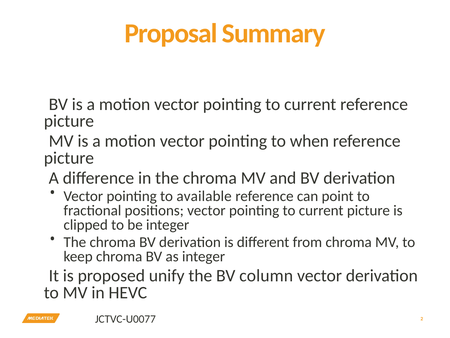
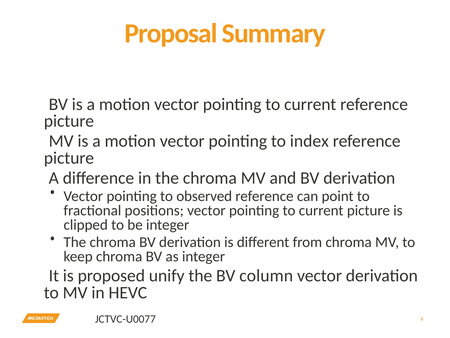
when: when -> index (309, 141)
available: available -> observed (204, 196)
